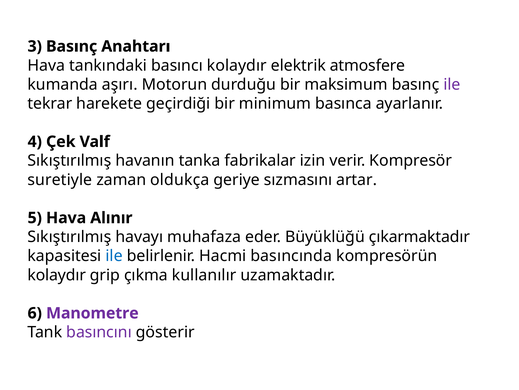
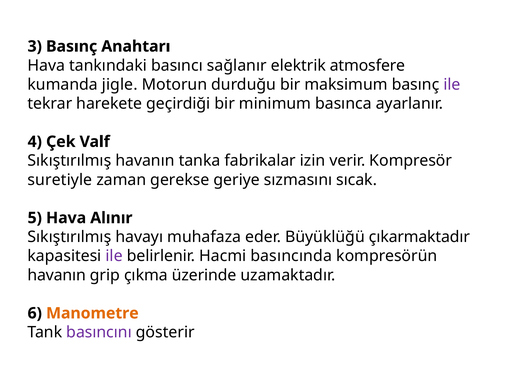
basıncı kolaydır: kolaydır -> sağlanır (237, 65)
aşırı: aşırı -> jigle (120, 84)
oldukça: oldukça -> gerekse (180, 179)
artar: artar -> sıcak (357, 179)
ile colour: blue -> purple (114, 256)
kolaydır: kolaydır -> havanın (57, 275)
kullanılır: kullanılır -> üzerinde (204, 275)
Manometre colour: purple -> orange (92, 313)
